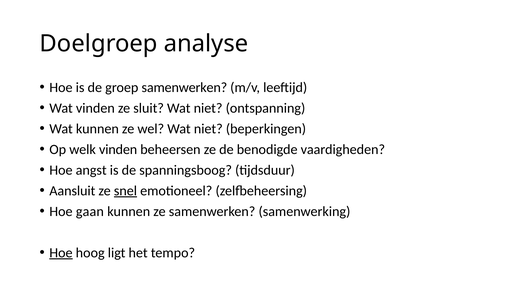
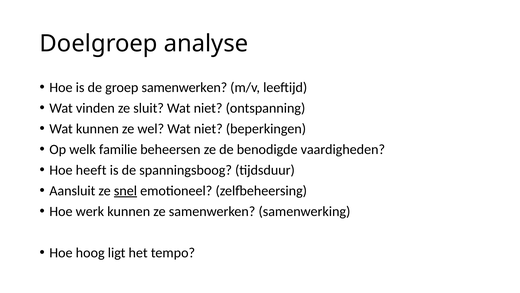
welk vinden: vinden -> familie (118, 149)
angst: angst -> heeft (91, 170)
gaan: gaan -> werk (90, 211)
Hoe underline: present -> none (61, 252)
